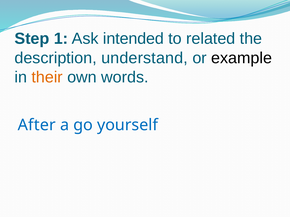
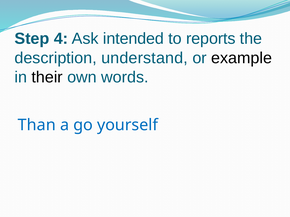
1: 1 -> 4 (61, 39)
related: related -> reports (211, 39)
their colour: orange -> black (47, 77)
After: After -> Than (37, 125)
